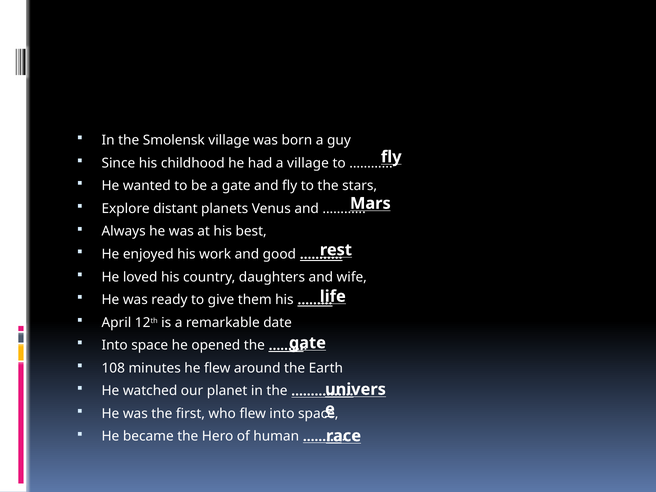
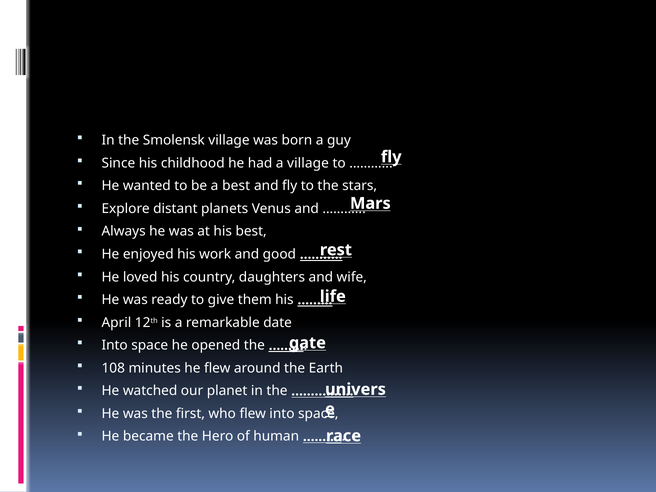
a gate: gate -> best (236, 186)
